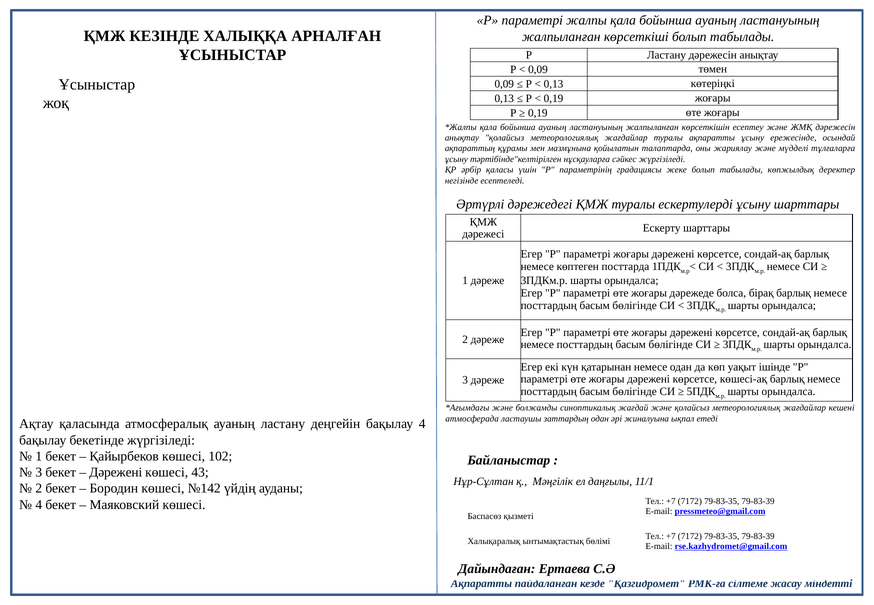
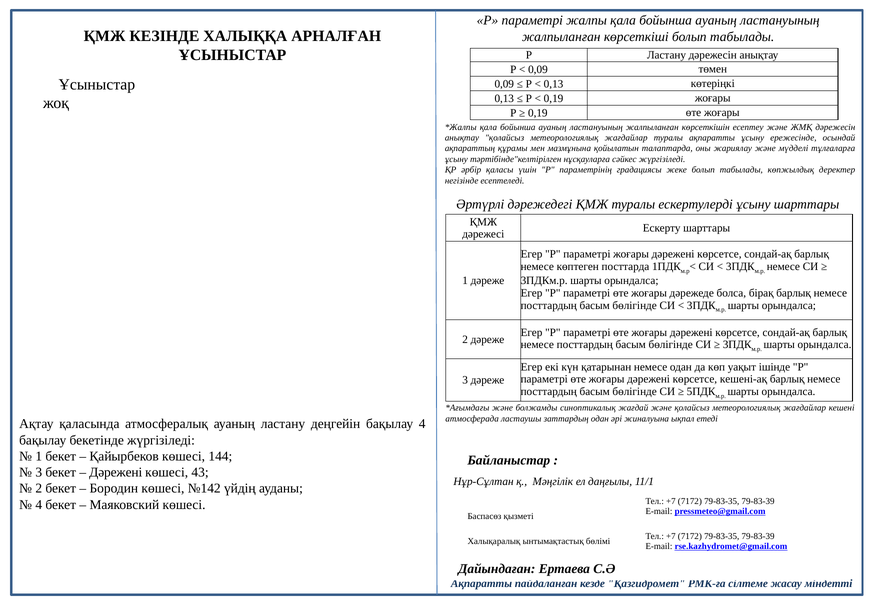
көшесі-ақ: көшесі-ақ -> кешені-ақ (744, 379)
102: 102 -> 144 (220, 456)
